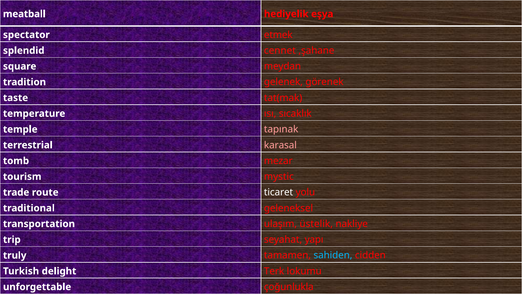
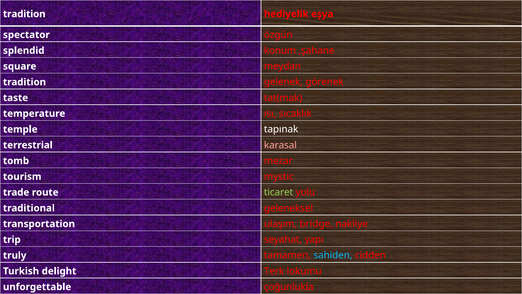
meatball: meatball -> tradition (24, 14)
etmek: etmek -> özgün (278, 35)
cennet: cennet -> konum (280, 51)
tapınak colour: pink -> white (281, 129)
ticaret colour: white -> light green (279, 192)
üstelik: üstelik -> bridge (316, 224)
